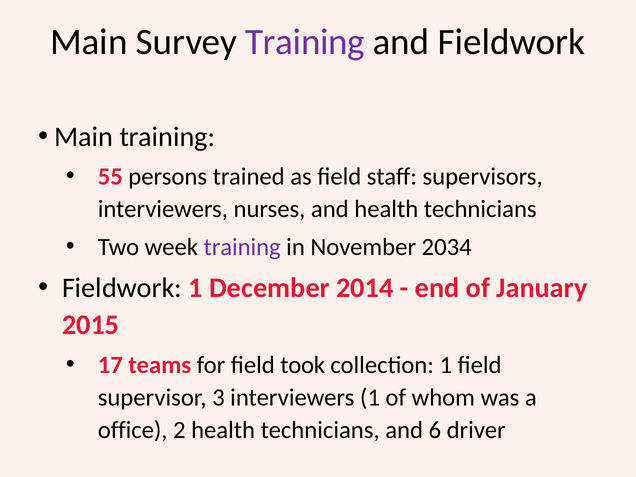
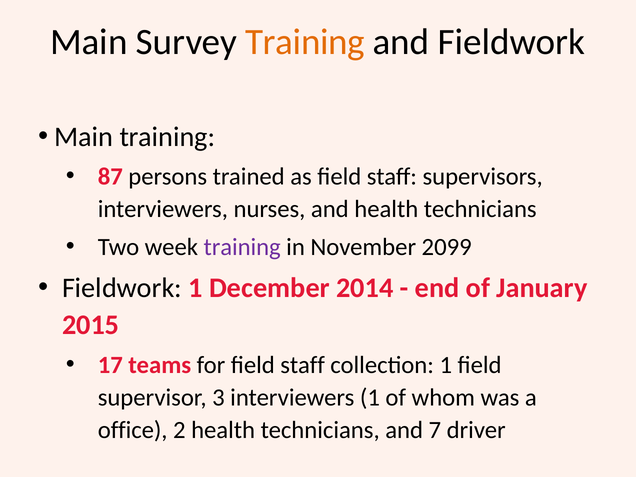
Training colour: purple -> orange (305, 42)
55: 55 -> 87 (110, 177)
2034: 2034 -> 2099 (447, 247)
for field took: took -> staff (303, 365)
6: 6 -> 7 (435, 430)
